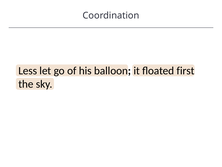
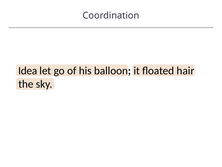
Less: Less -> Idea (28, 70)
first: first -> hair (186, 70)
